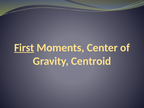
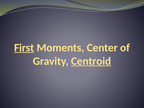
Centroid underline: none -> present (91, 61)
